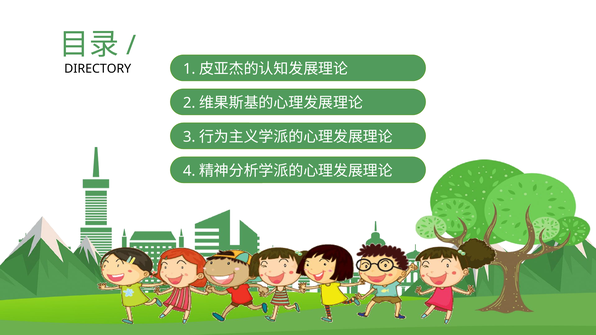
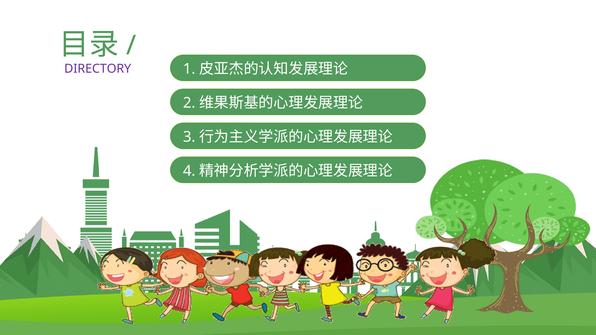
DIRECTORY colour: black -> purple (98, 69)
